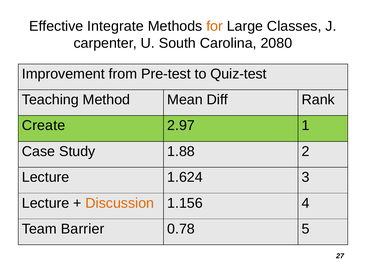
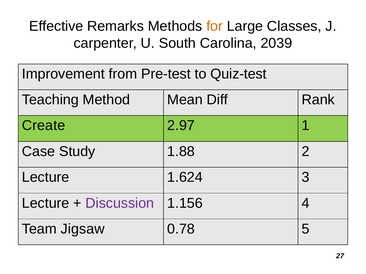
Integrate: Integrate -> Remarks (115, 26)
2080: 2080 -> 2039 (276, 43)
Discussion colour: orange -> purple (120, 203)
Barrier: Barrier -> Jigsaw (83, 229)
